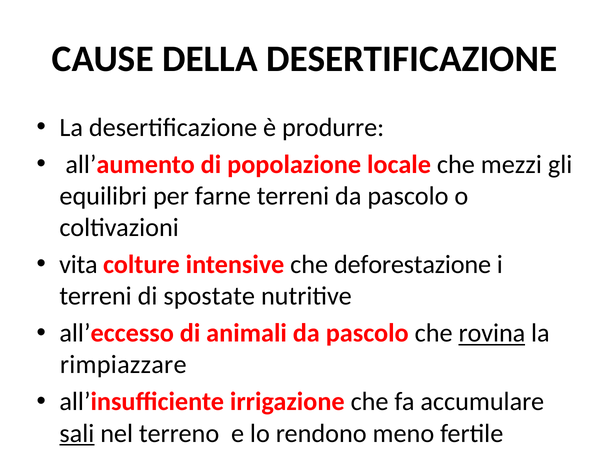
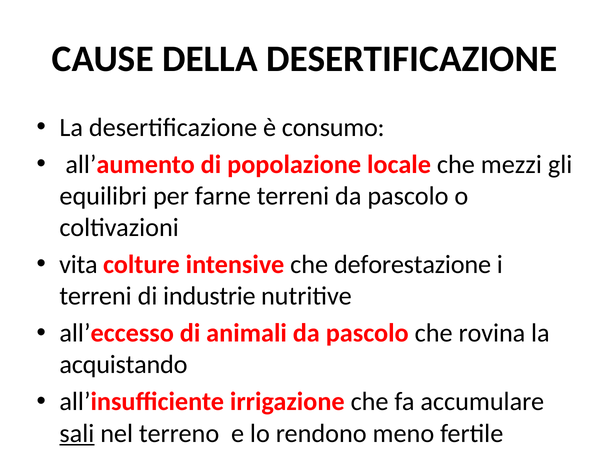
produrre: produrre -> consumo (333, 127)
spostate: spostate -> industrie (209, 296)
rovina underline: present -> none (492, 333)
rimpiazzare: rimpiazzare -> acquistando (123, 364)
